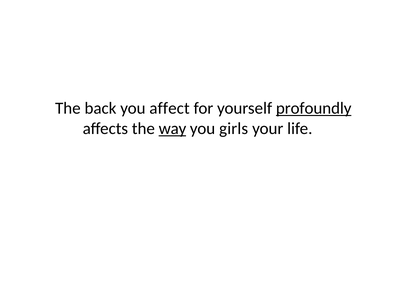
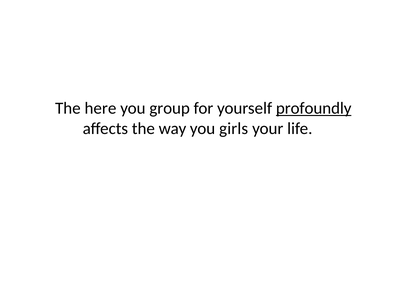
back: back -> here (100, 108)
affect: affect -> group (170, 108)
way underline: present -> none (172, 129)
